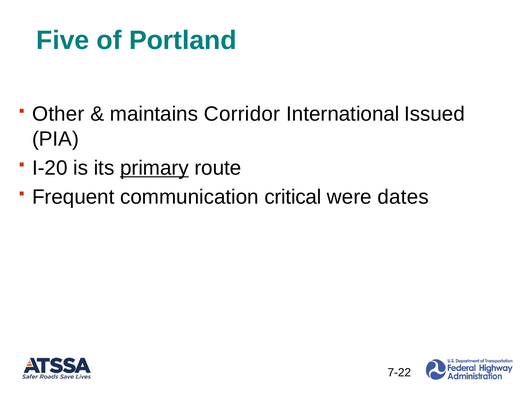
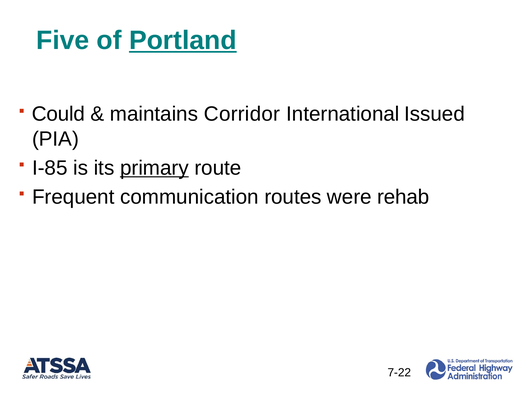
Portland underline: none -> present (183, 40)
Other: Other -> Could (59, 114)
I-20: I-20 -> I-85 (50, 168)
critical: critical -> routes (293, 197)
dates: dates -> rehab (403, 197)
